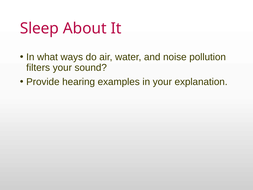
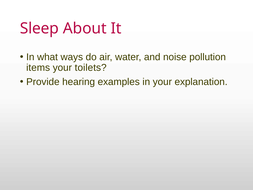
filters: filters -> items (38, 68)
sound: sound -> toilets (91, 68)
